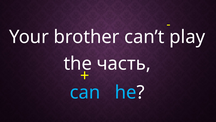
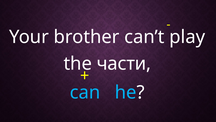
часть: часть -> части (124, 63)
